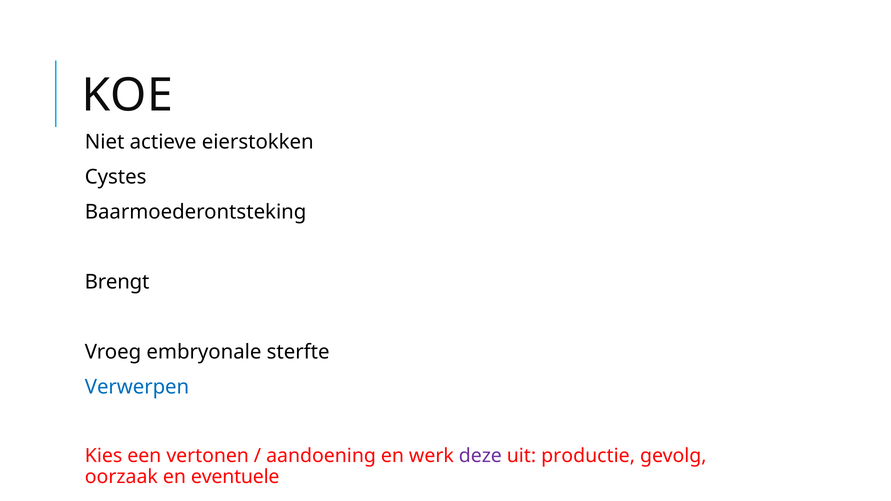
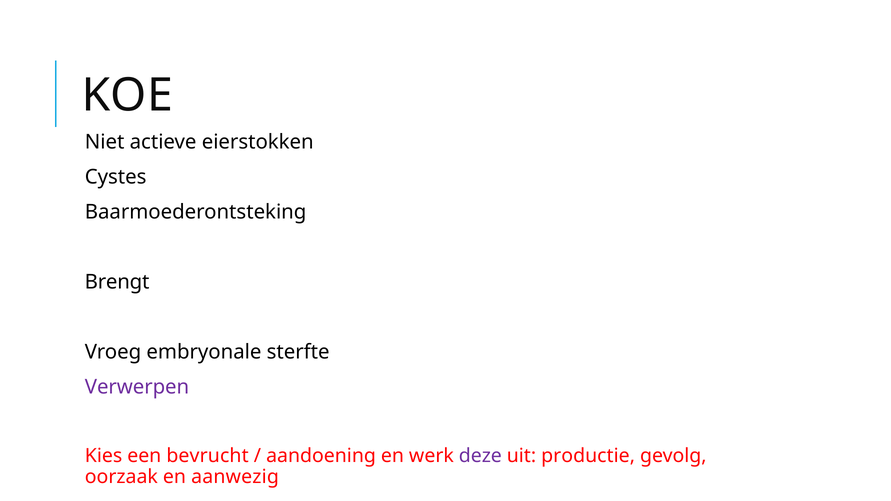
Verwerpen colour: blue -> purple (137, 387)
vertonen: vertonen -> bevrucht (208, 456)
eventuele: eventuele -> aanwezig (235, 477)
